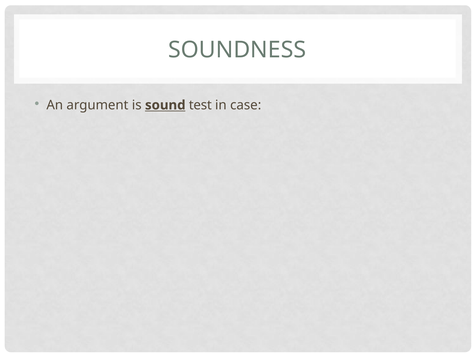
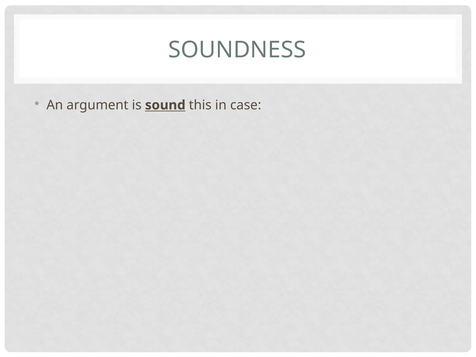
test: test -> this (200, 105)
